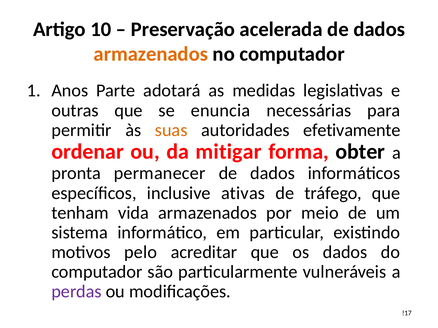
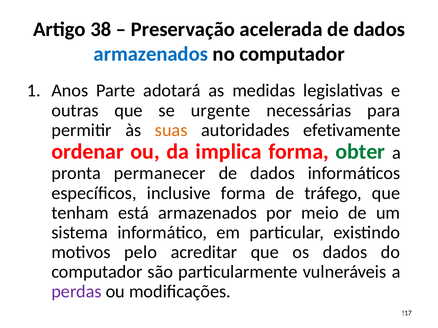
10: 10 -> 38 (101, 29)
armazenados colour: orange -> blue (151, 54)
enuncia: enuncia -> urgente (221, 110)
mitigar: mitigar -> implica (229, 152)
obter colour: black -> green (360, 152)
inclusive ativas: ativas -> forma (243, 193)
vida: vida -> está (134, 213)
